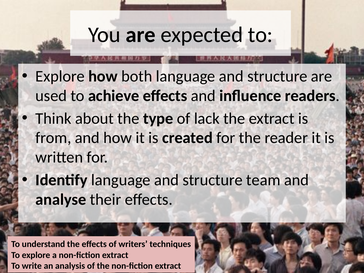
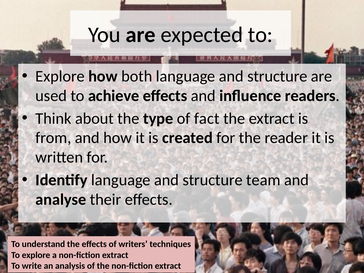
lack: lack -> fact (207, 118)
